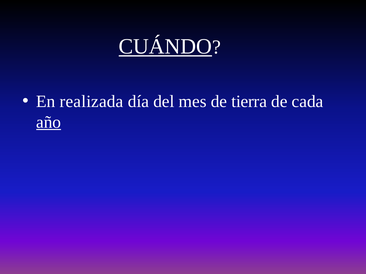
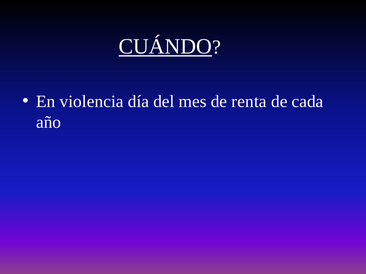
realizada: realizada -> violencia (92, 102)
tierra: tierra -> renta (249, 102)
año underline: present -> none (49, 122)
